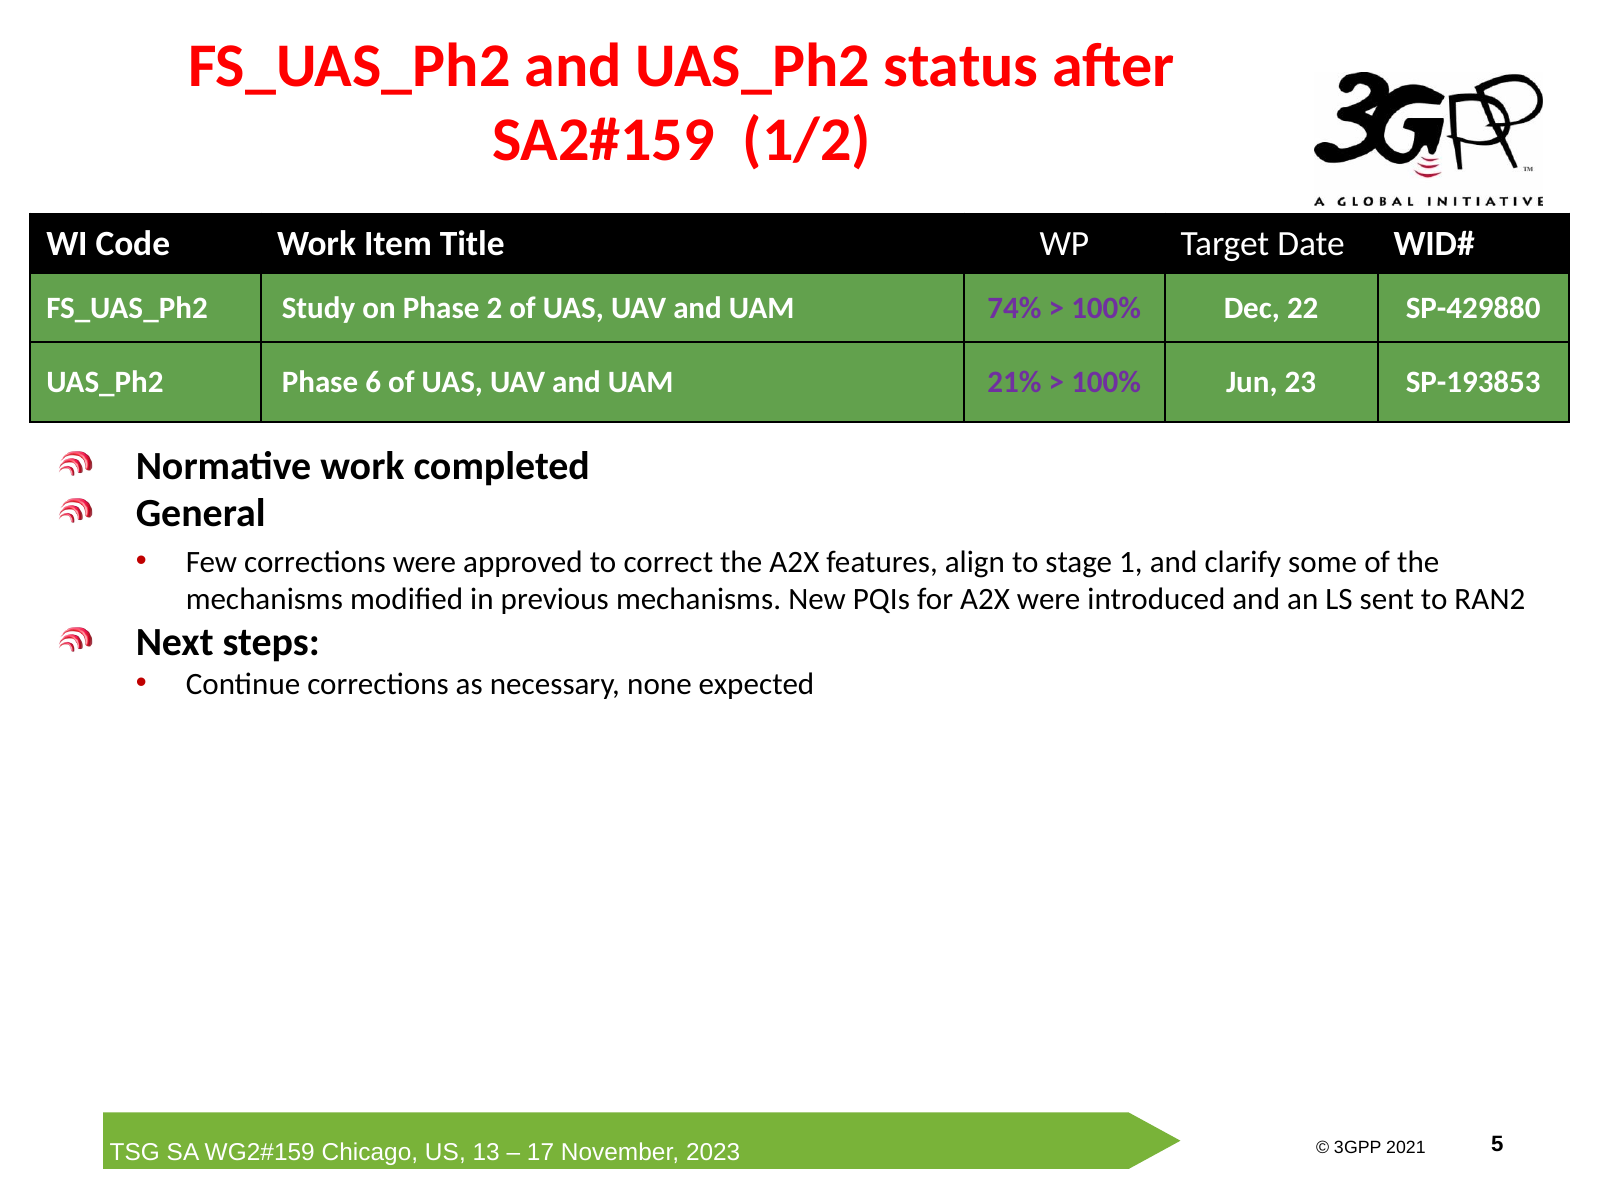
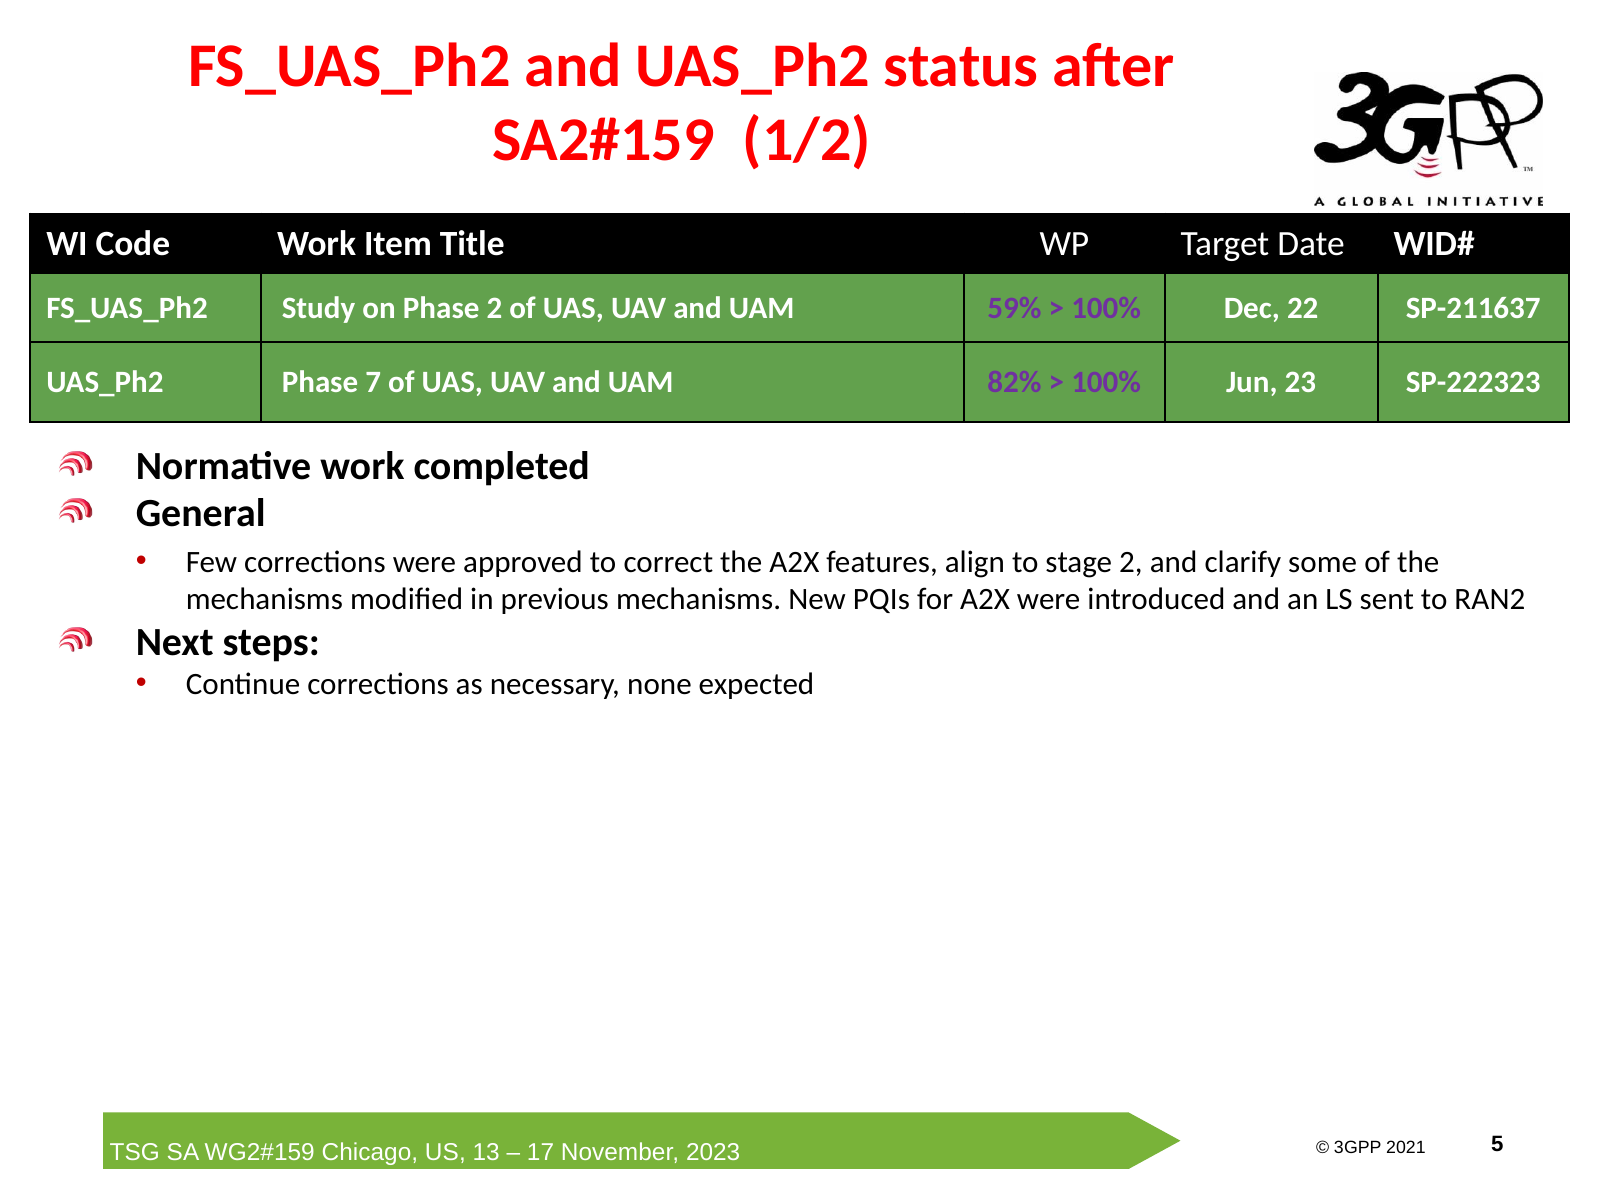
74%: 74% -> 59% (1015, 308)
SP-429880: SP-429880 -> SP-211637 (1473, 308)
6: 6 -> 7 (373, 383)
21%: 21% -> 82% (1015, 383)
SP-193853: SP-193853 -> SP-222323 (1473, 383)
stage 1: 1 -> 2 (1131, 562)
